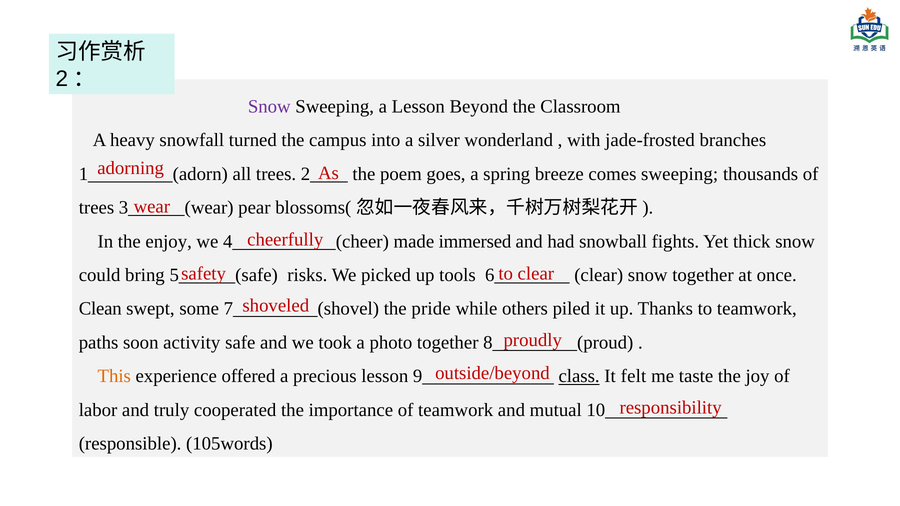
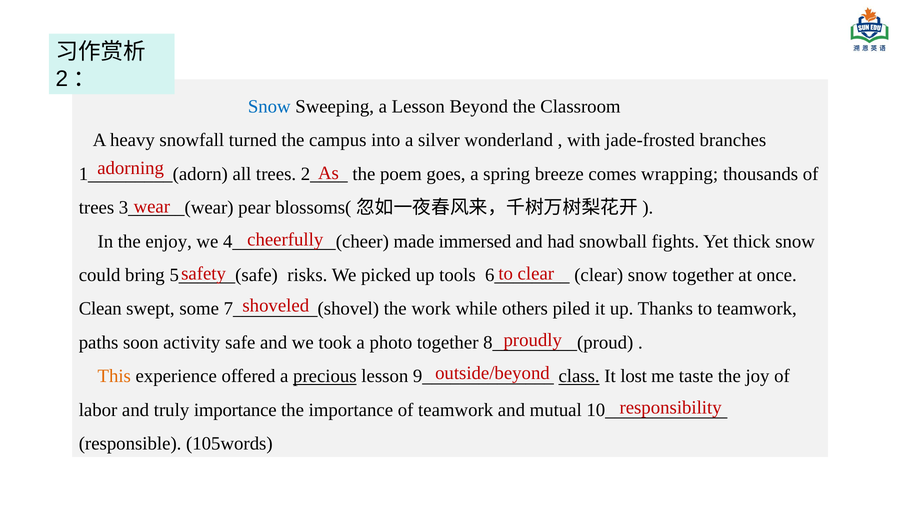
Snow colour: purple -> blue (269, 106)
comes sweeping: sweeping -> wrapping (680, 174)
pride: pride -> work (431, 309)
precious underline: none -> present (325, 376)
felt: felt -> lost (634, 376)
truly cooperated: cooperated -> importance (235, 410)
